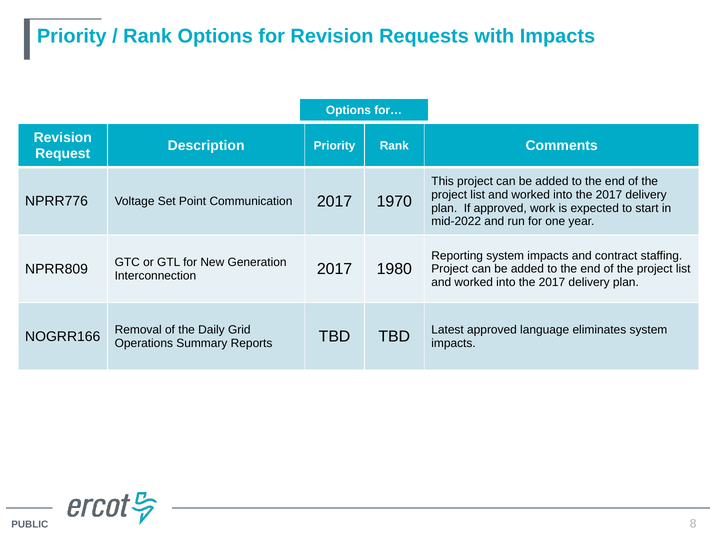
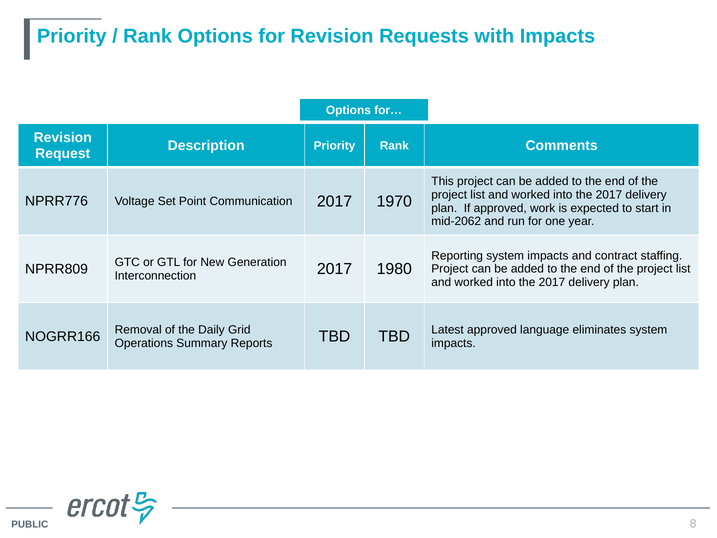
mid-2022: mid-2022 -> mid-2062 (456, 221)
